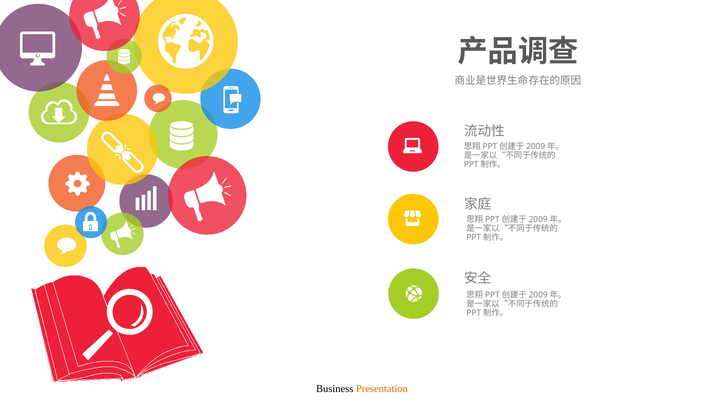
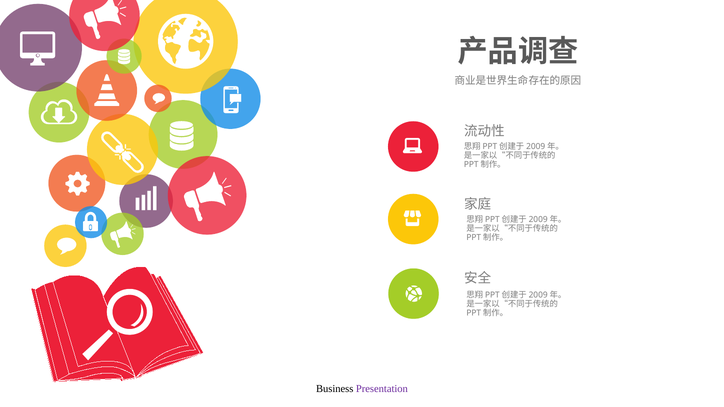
Presentation colour: orange -> purple (382, 389)
